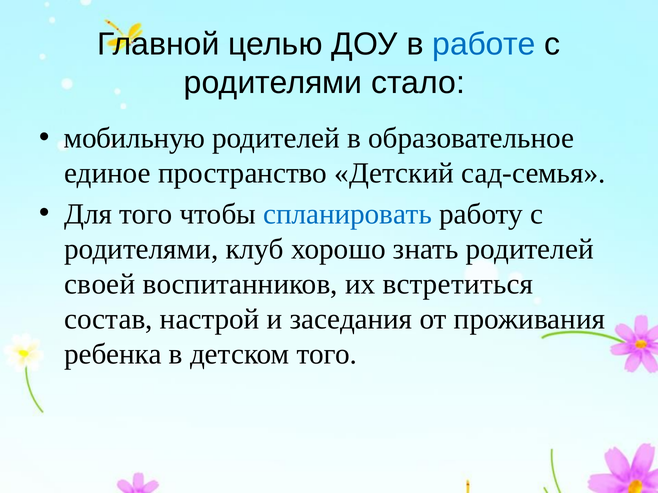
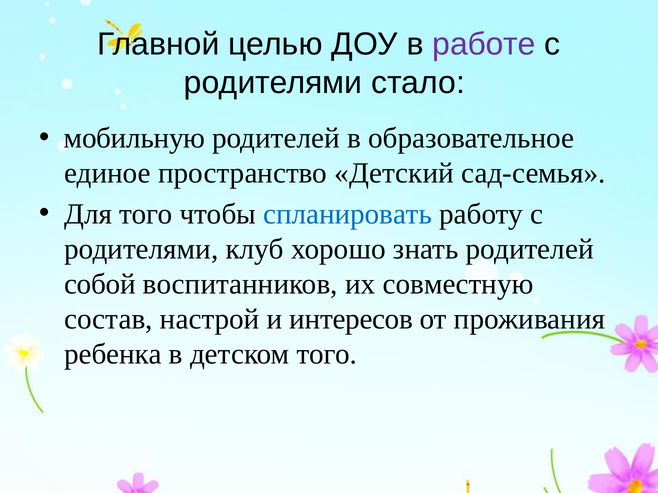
работе colour: blue -> purple (484, 44)
своей: своей -> собой (100, 284)
встретиться: встретиться -> совместную (458, 284)
заседания: заседания -> интересов (351, 319)
